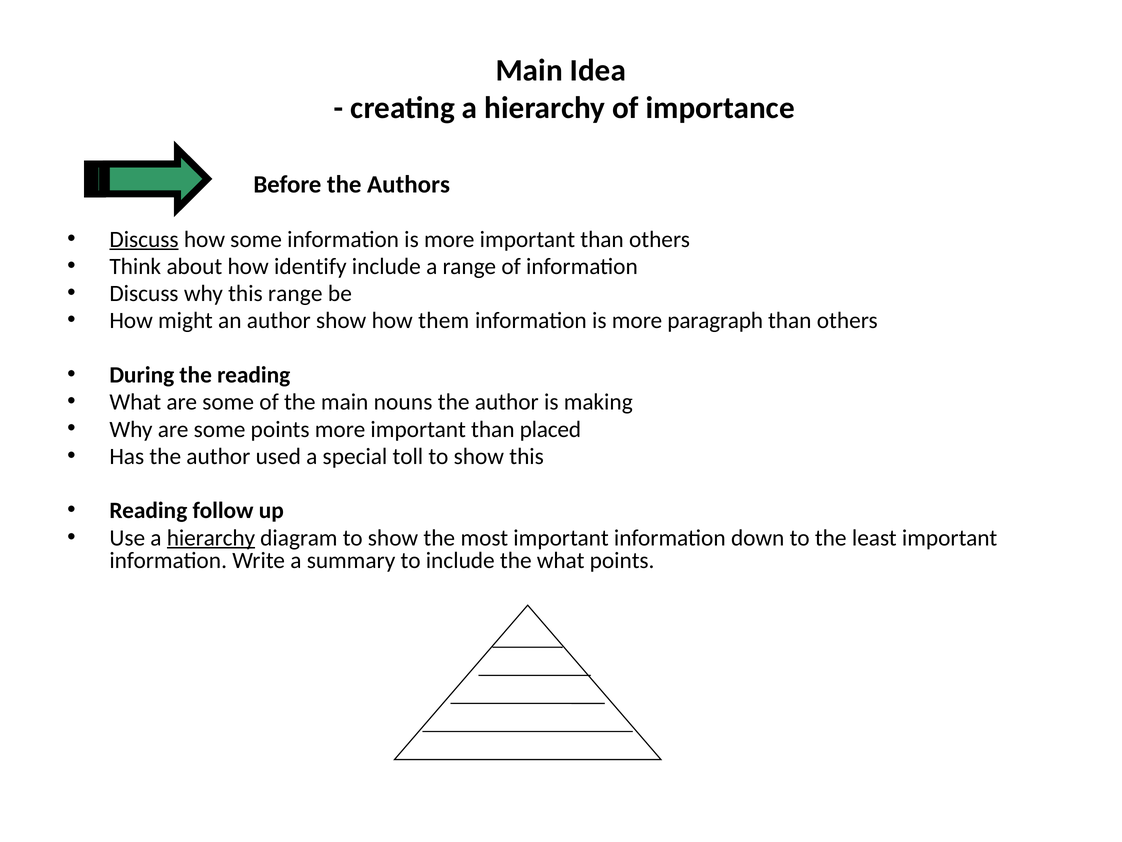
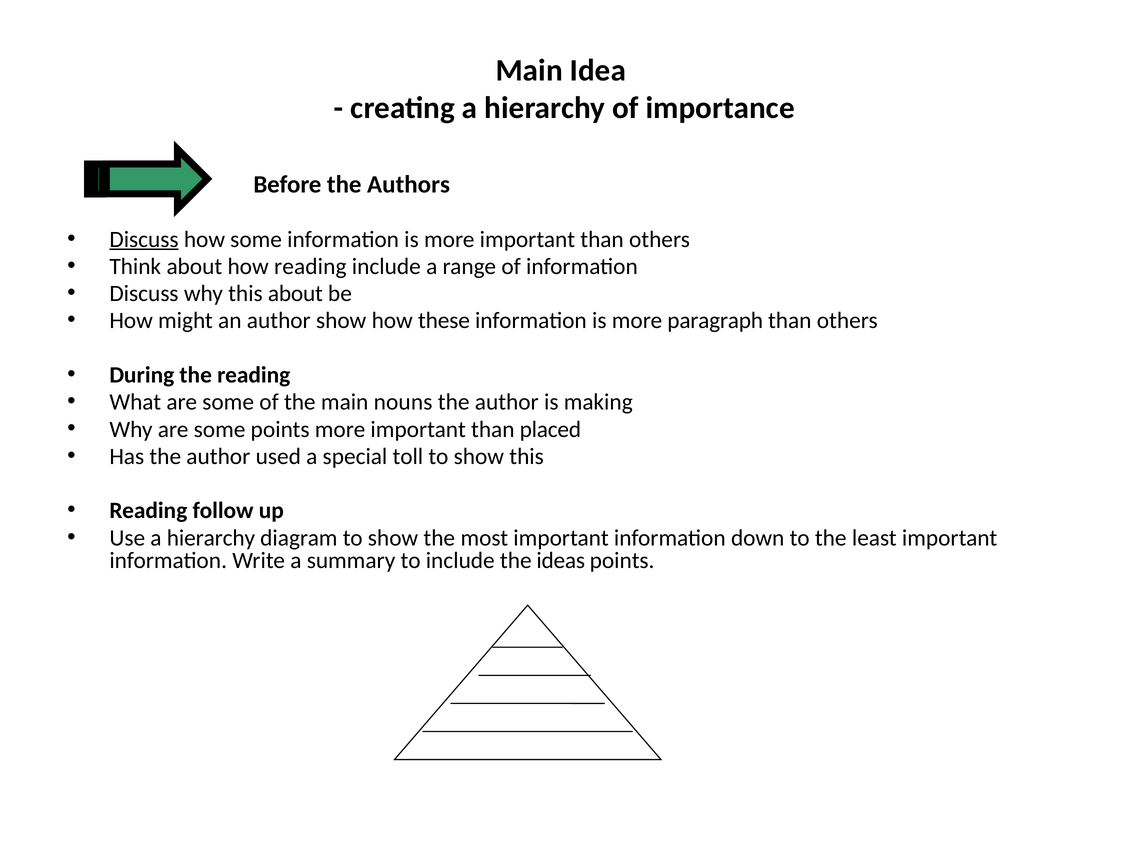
how identify: identify -> reading (310, 266)
this range: range -> about (295, 293)
them: them -> these (444, 321)
hierarchy underline: present -> none (211, 538)
the what: what -> ideas (561, 560)
